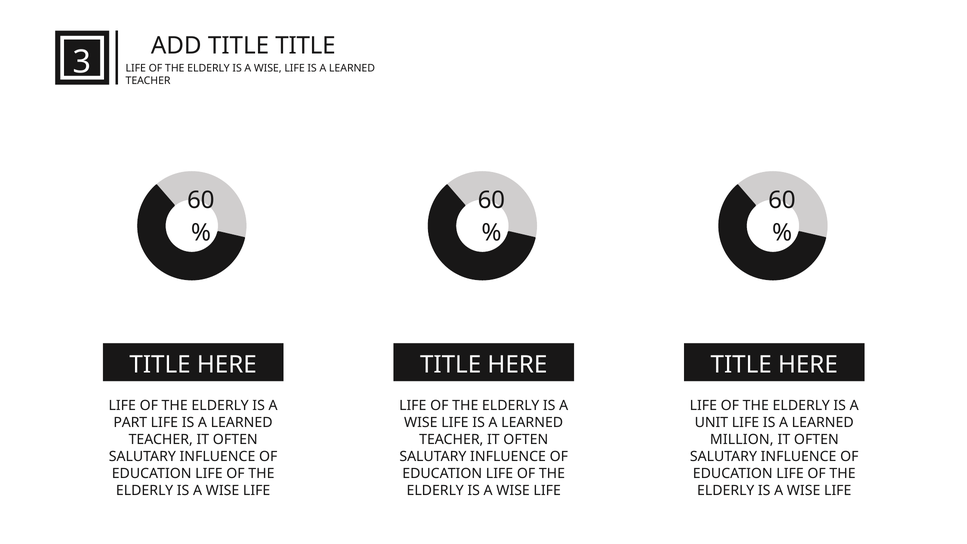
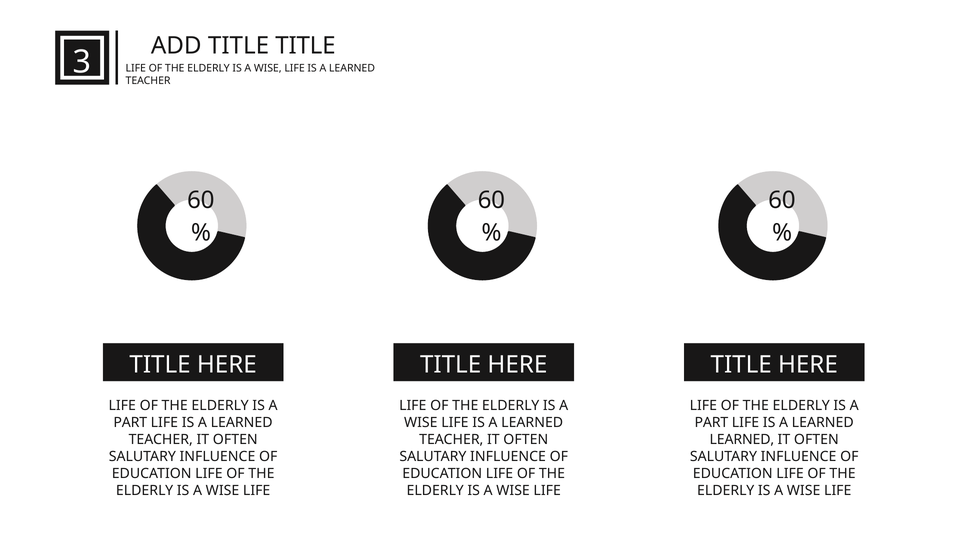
UNIT: UNIT -> PART (711, 423)
MILLION: MILLION -> LEARNED (742, 440)
